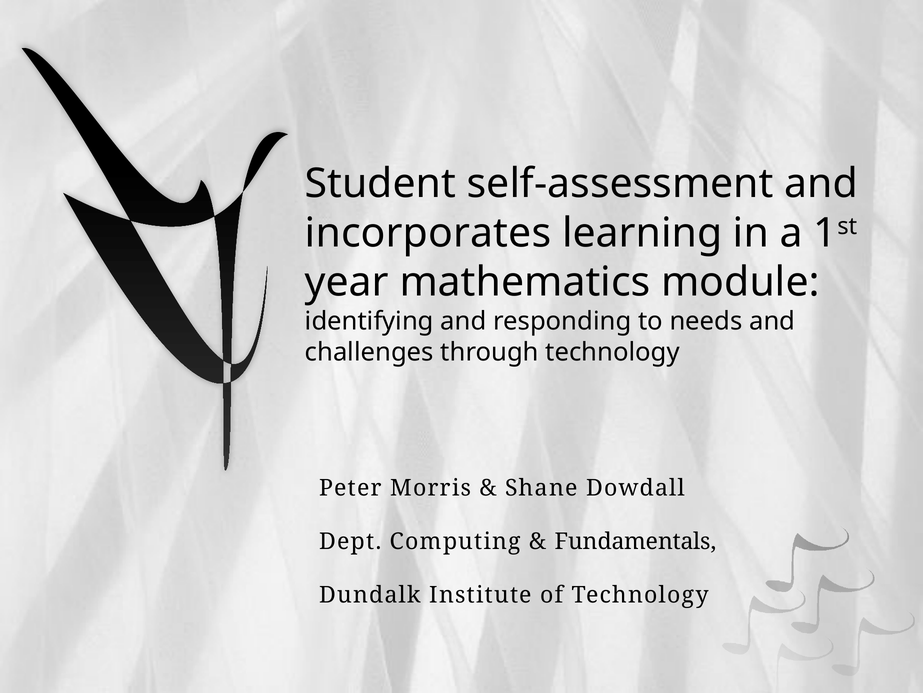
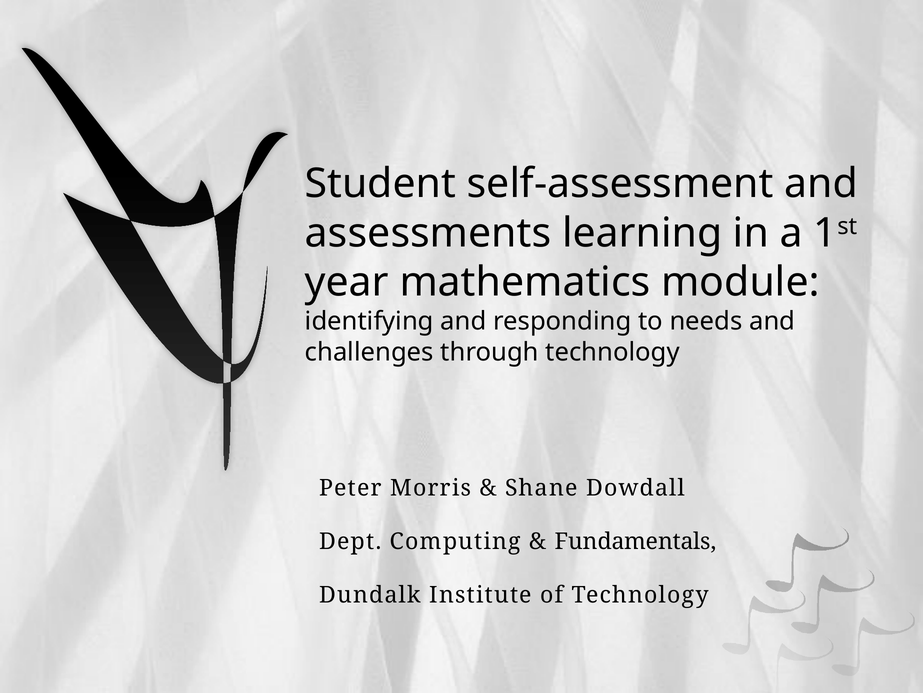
incorporates: incorporates -> assessments (428, 233)
